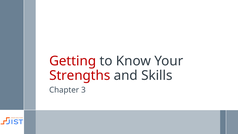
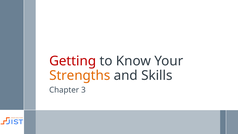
Strengths colour: red -> orange (80, 75)
